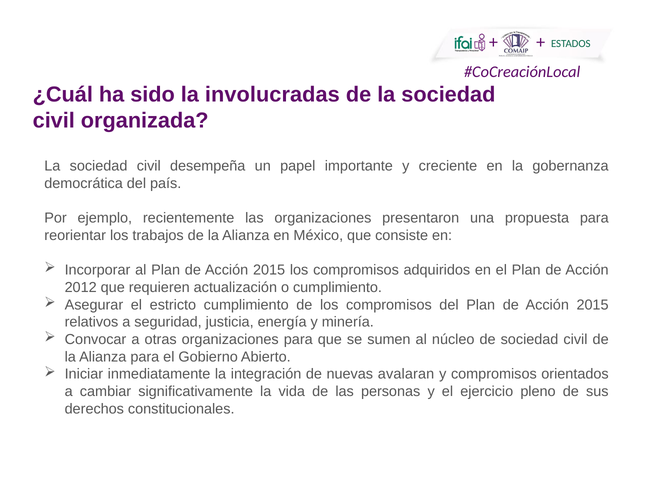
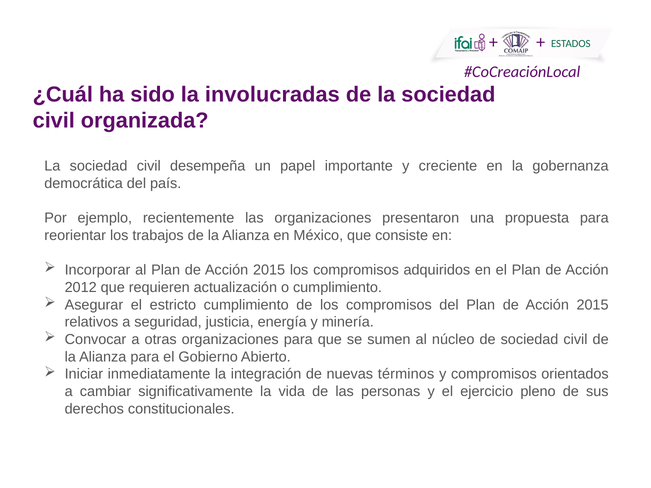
avalaran: avalaran -> términos (406, 374)
